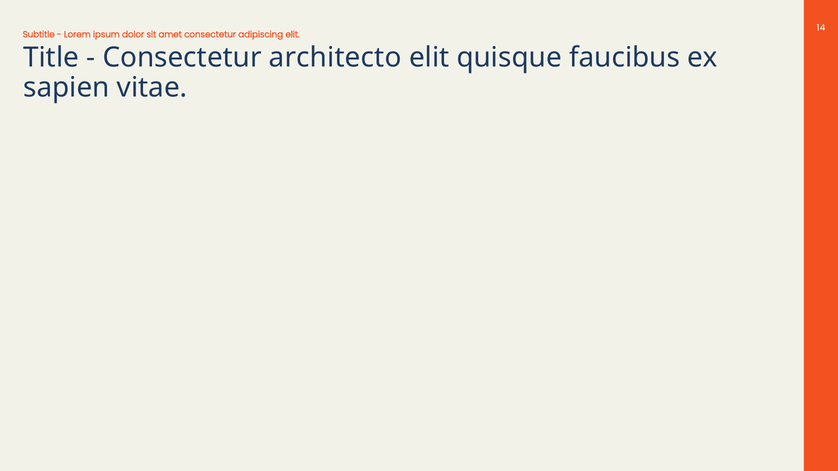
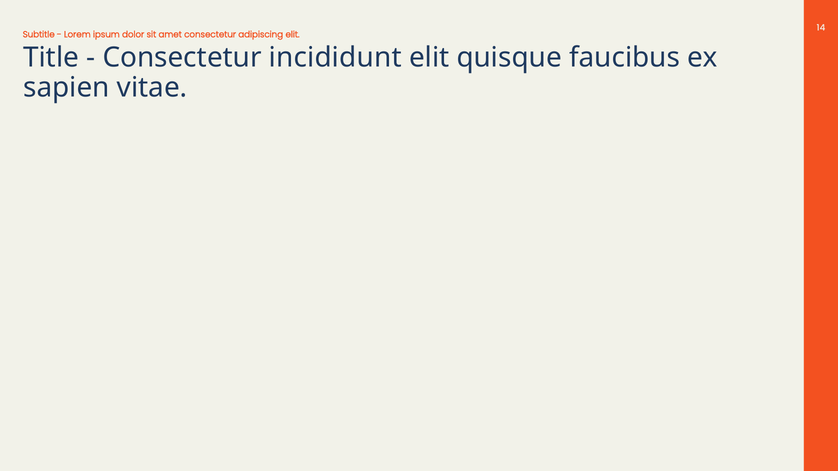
architecto: architecto -> incididunt (335, 57)
